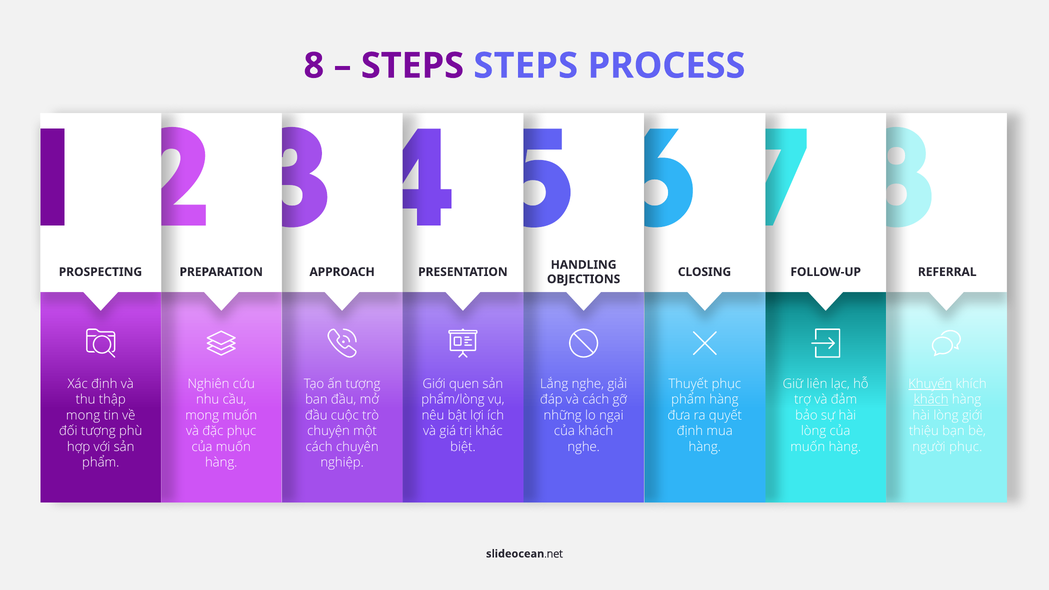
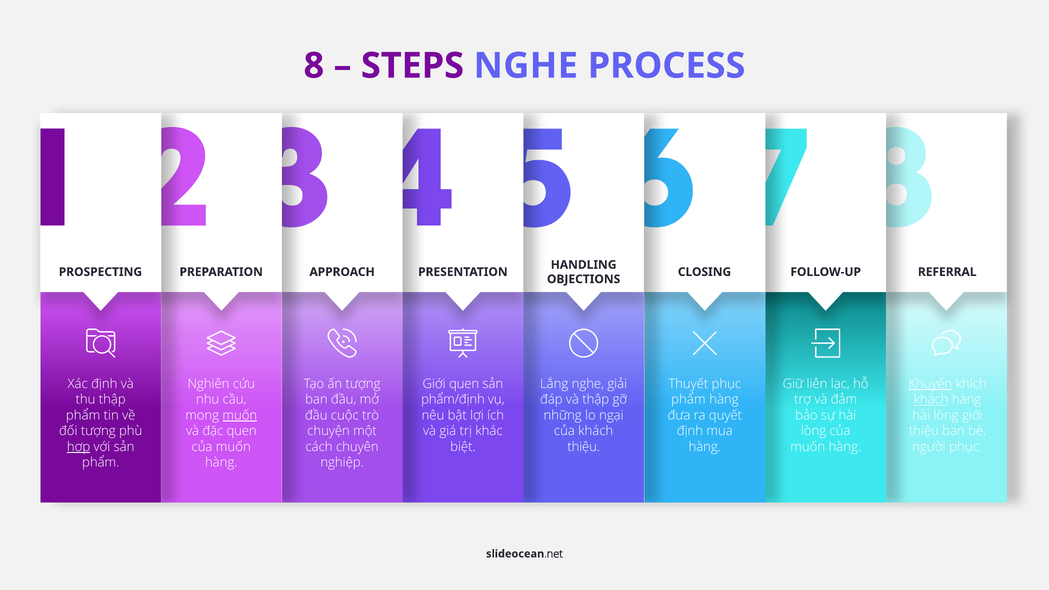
STEPS STEPS: STEPS -> NGHE (526, 66)
phẩm/lòng: phẩm/lòng -> phẩm/định (453, 400)
và cách: cách -> thập (596, 400)
mong: mong -> phẩm (83, 415)
muốn underline: none -> present (240, 415)
đặc phục: phục -> quen (242, 431)
hợp underline: none -> present (79, 447)
nghe: nghe -> thiệu (584, 447)
